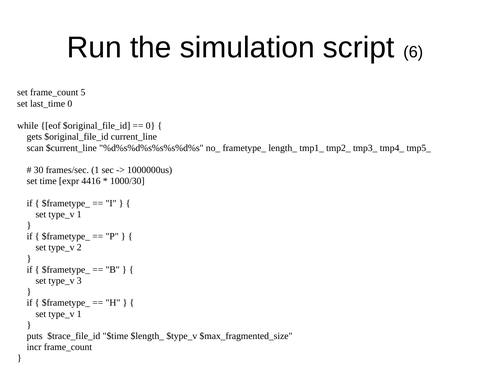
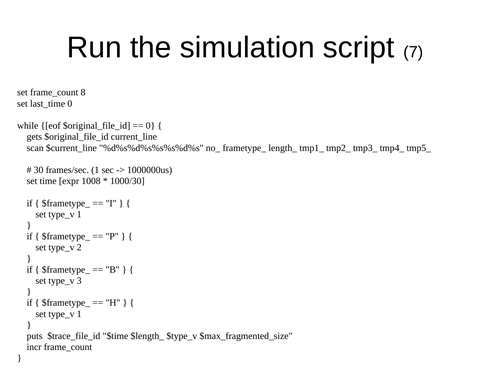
6: 6 -> 7 (413, 52)
5: 5 -> 8 (83, 92)
4416: 4416 -> 1008 (91, 181)
